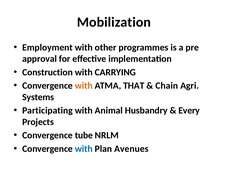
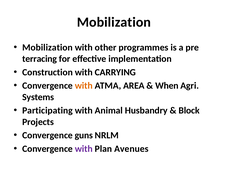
Employment: Employment -> Mobilization (47, 47)
approval: approval -> terracing (40, 59)
THAT: THAT -> AREA (134, 86)
Chain: Chain -> When (167, 86)
Every: Every -> Block (189, 110)
tube: tube -> guns (84, 135)
with colour: blue -> purple (84, 149)
